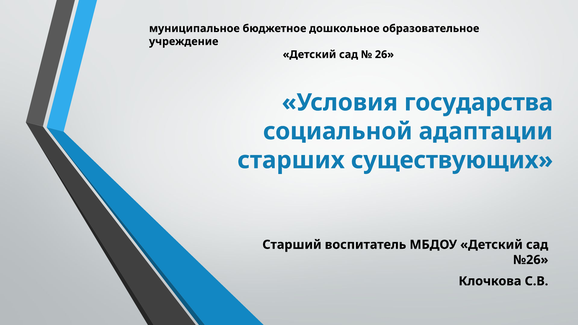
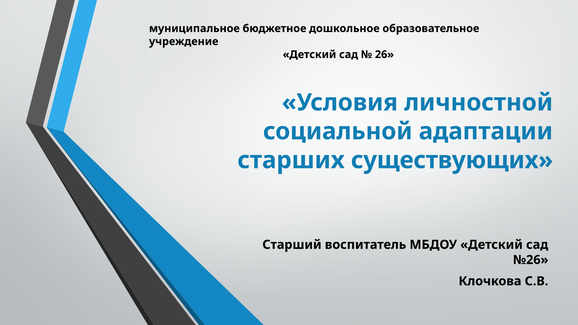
государства: государства -> личностной (479, 103)
